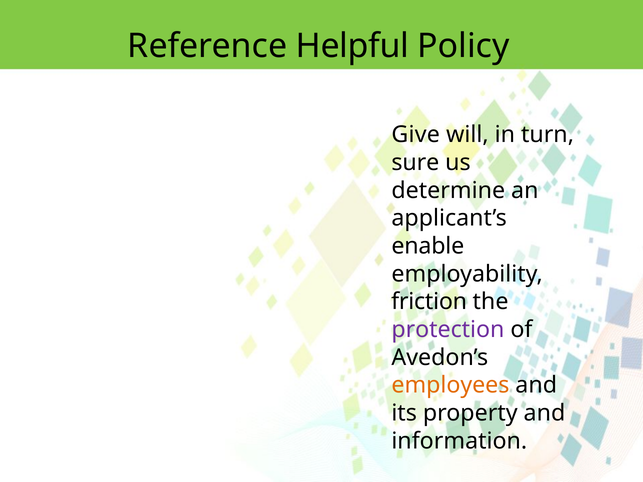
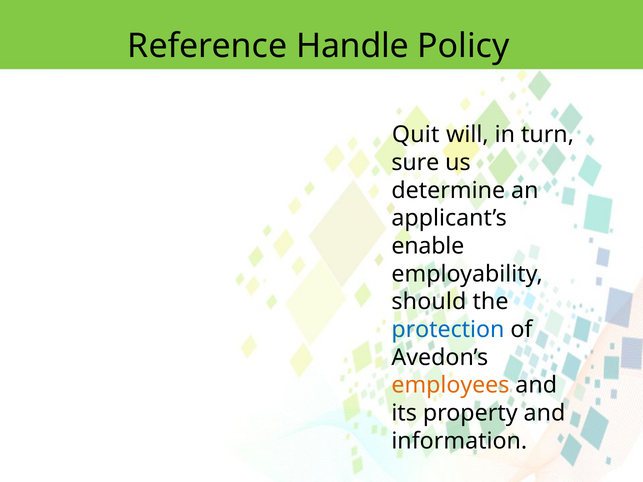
Helpful: Helpful -> Handle (352, 46)
Give: Give -> Quit (416, 135)
friction: friction -> should (429, 302)
protection colour: purple -> blue (448, 330)
